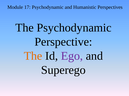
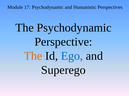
Ego colour: purple -> blue (72, 56)
